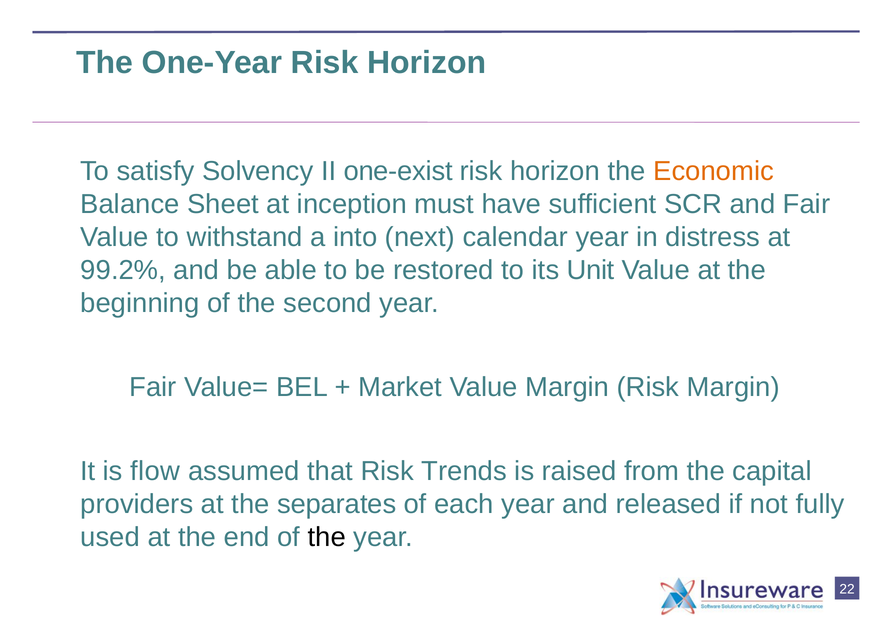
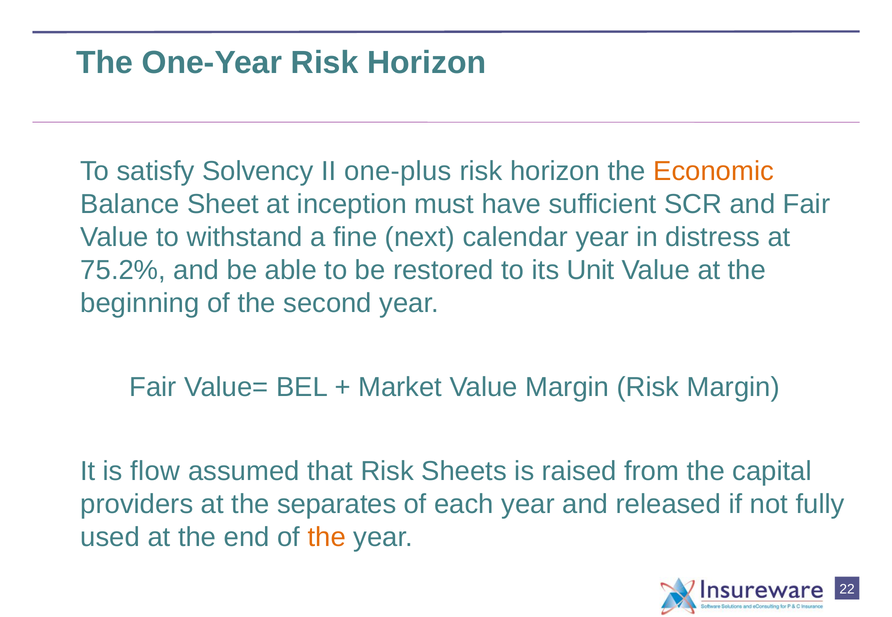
one-exist: one-exist -> one-plus (398, 172)
into: into -> fine (355, 237)
99.2%: 99.2% -> 75.2% (123, 270)
Trends: Trends -> Sheets (464, 472)
the colour: black -> orange (327, 537)
